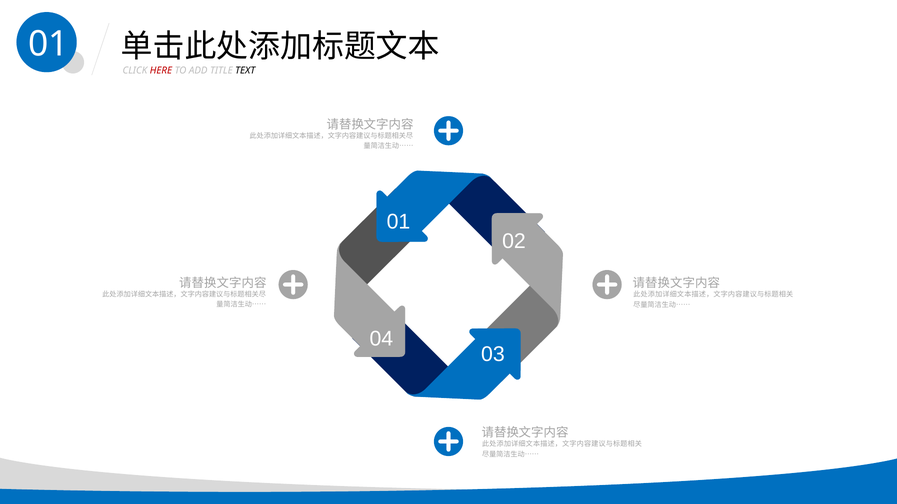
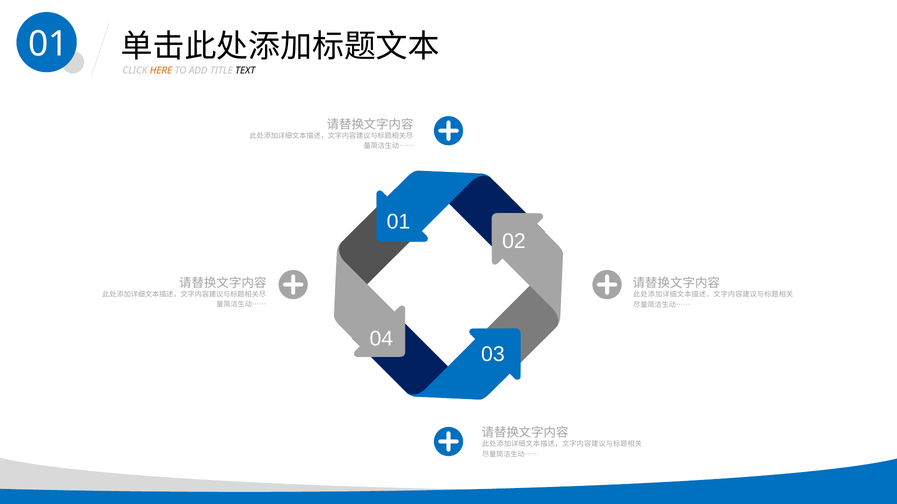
HERE colour: red -> orange (161, 71)
